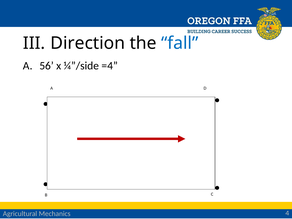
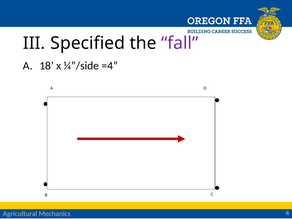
Direction: Direction -> Specified (88, 43)
fall colour: blue -> purple (180, 43)
56: 56 -> 18 (47, 66)
